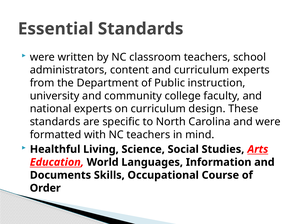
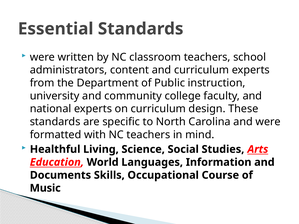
Order: Order -> Music (45, 188)
